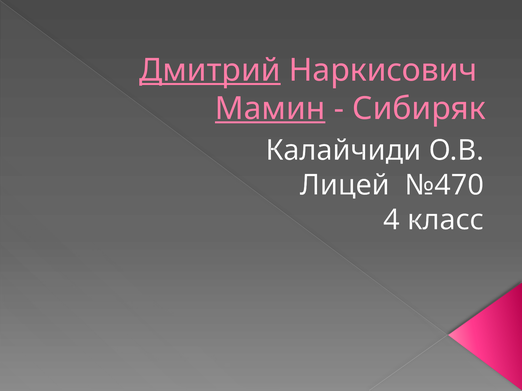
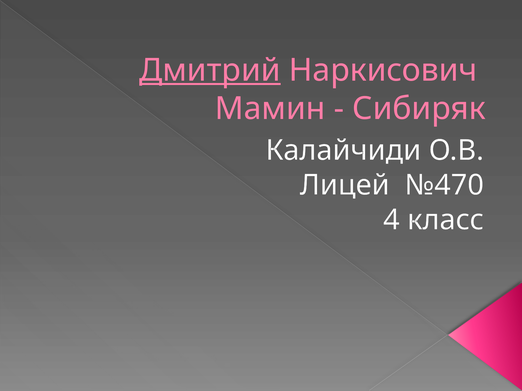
Мамин underline: present -> none (270, 109)
